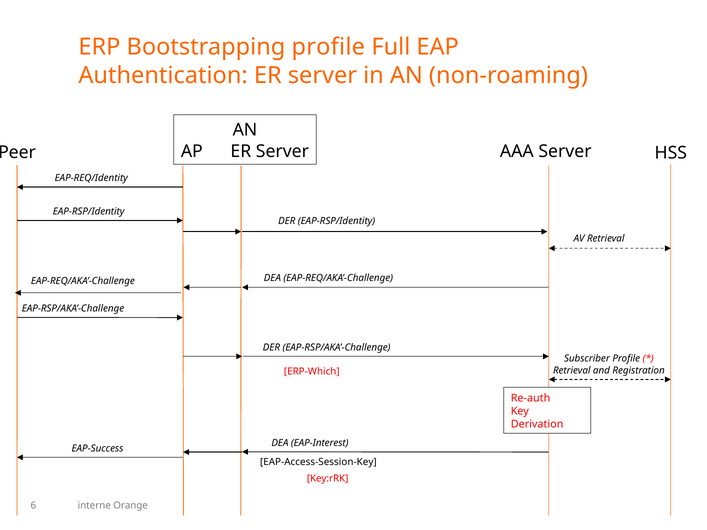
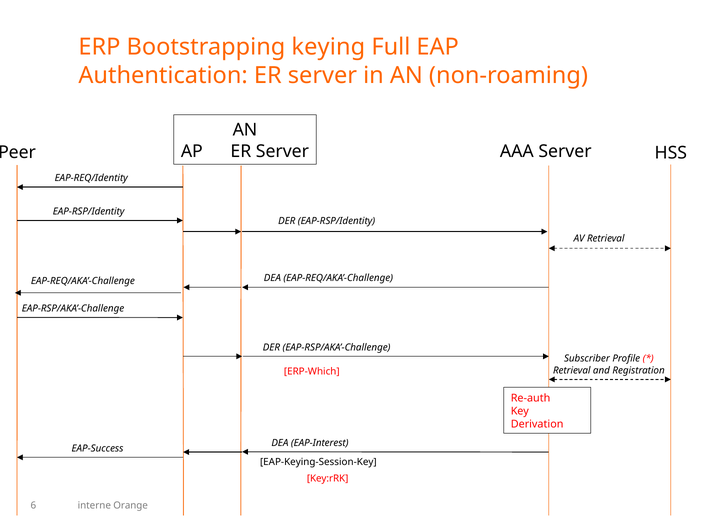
Bootstrapping profile: profile -> keying (328, 47)
EAP-Access-Session-Key: EAP-Access-Session-Key -> EAP-Keying-Session-Key (318, 462)
